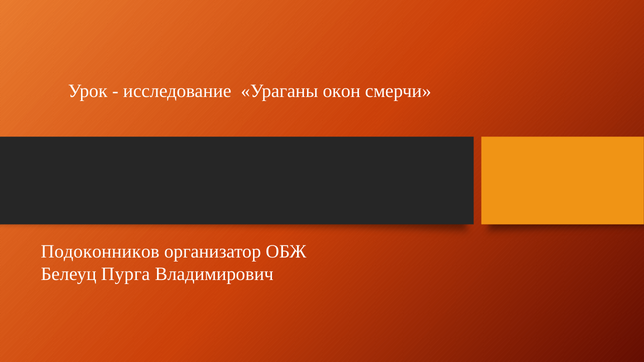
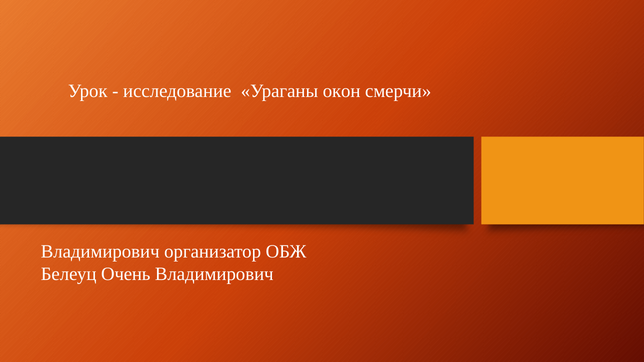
Подоконников: Подоконников -> Владимирович (100, 252)
Пурга: Пурга -> Очень (126, 274)
